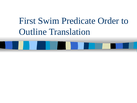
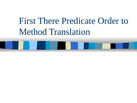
Swim: Swim -> There (49, 21)
Outline: Outline -> Method (33, 32)
